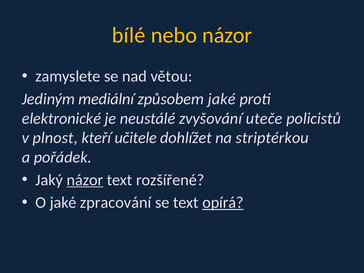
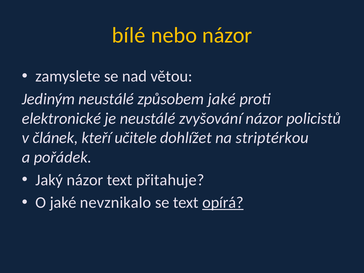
Jediným mediální: mediální -> neustálé (106, 99)
zvyšování uteče: uteče -> názor (264, 118)
plnost: plnost -> článek (55, 138)
názor underline: present -> none (85, 180)
rozšířené: rozšířené -> přitahuje (170, 180)
zpracování: zpracování -> nevznikalo (116, 203)
